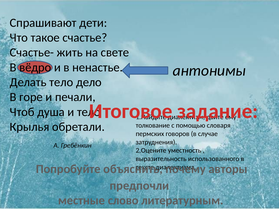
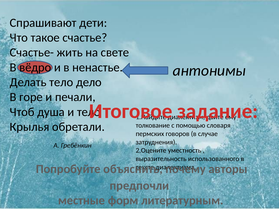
слово: слово -> форм (123, 201)
